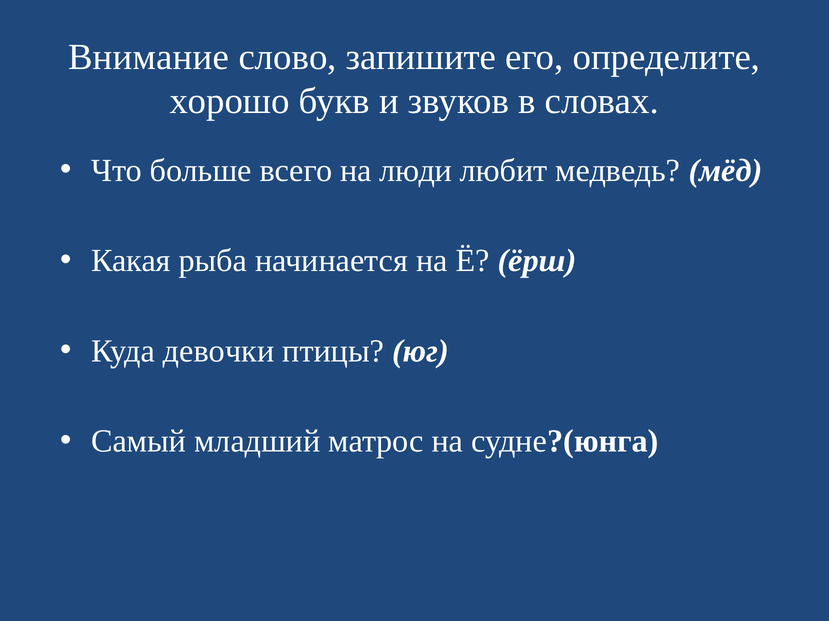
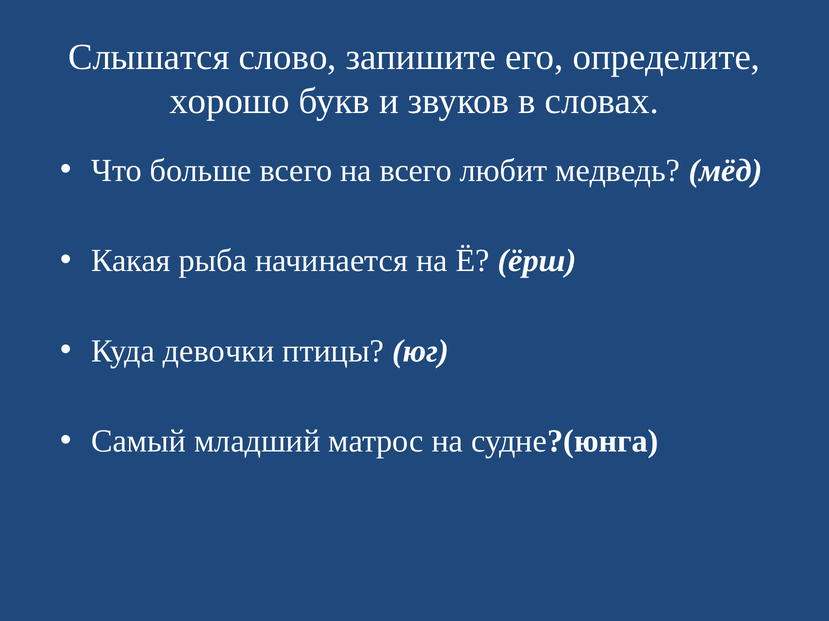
Внимание: Внимание -> Слышатся (149, 57)
на люди: люди -> всего (416, 171)
